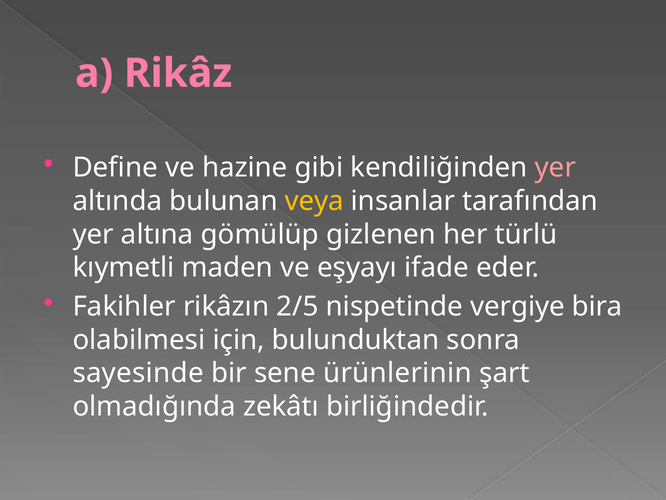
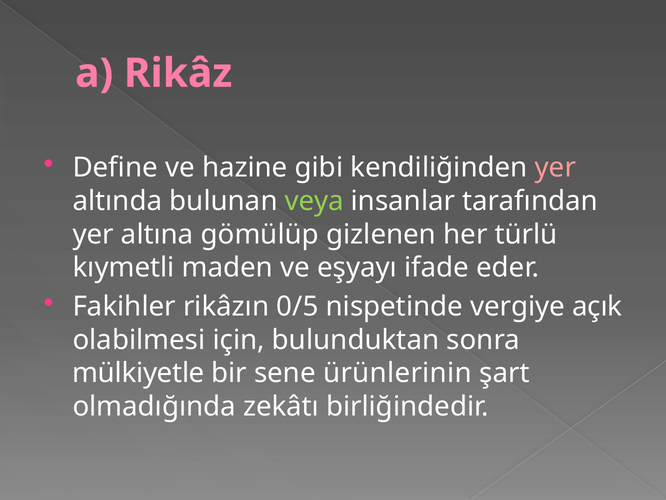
veya colour: yellow -> light green (314, 201)
2/5: 2/5 -> 0/5 (298, 306)
bira: bira -> açık (597, 306)
sayesinde: sayesinde -> mülkiyetle (138, 373)
